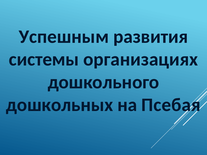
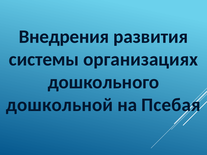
Успешным: Успешным -> Внедрения (64, 37)
дошкольных: дошкольных -> дошкольной (59, 105)
